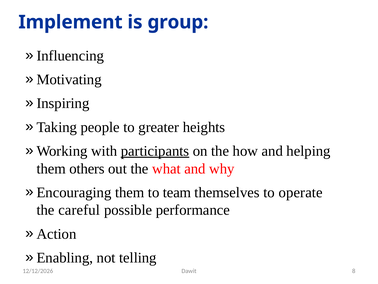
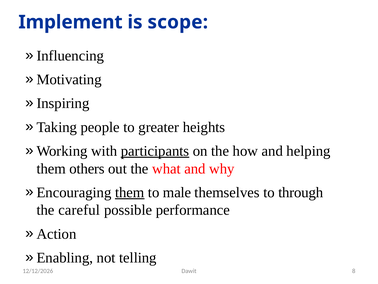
group: group -> scope (178, 22)
them underline: none -> present (130, 192)
team: team -> male (177, 192)
operate: operate -> through (301, 192)
